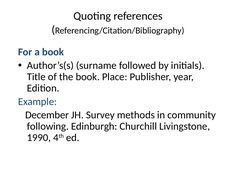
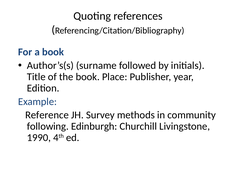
December: December -> Reference (47, 115)
